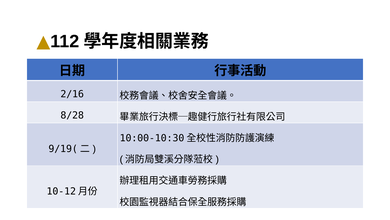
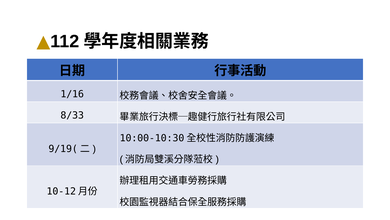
2/16: 2/16 -> 1/16 (72, 94)
8/28: 8/28 -> 8/33 (72, 115)
